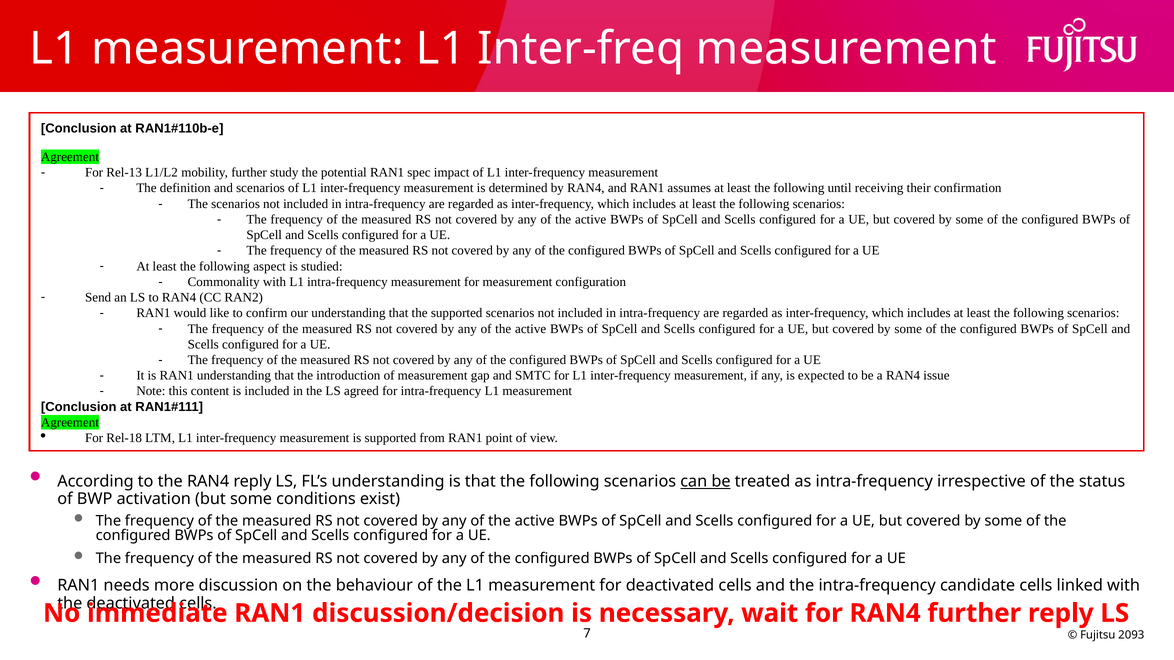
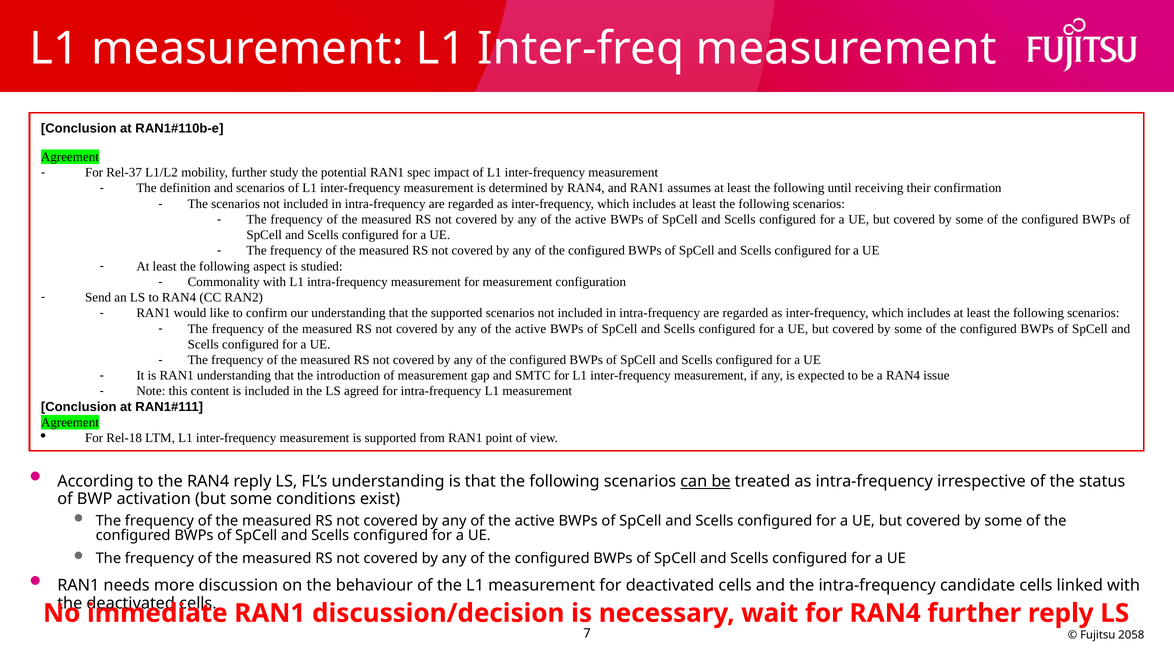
Rel-13: Rel-13 -> Rel-37 (124, 173)
2093: 2093 -> 2058 (1131, 635)
